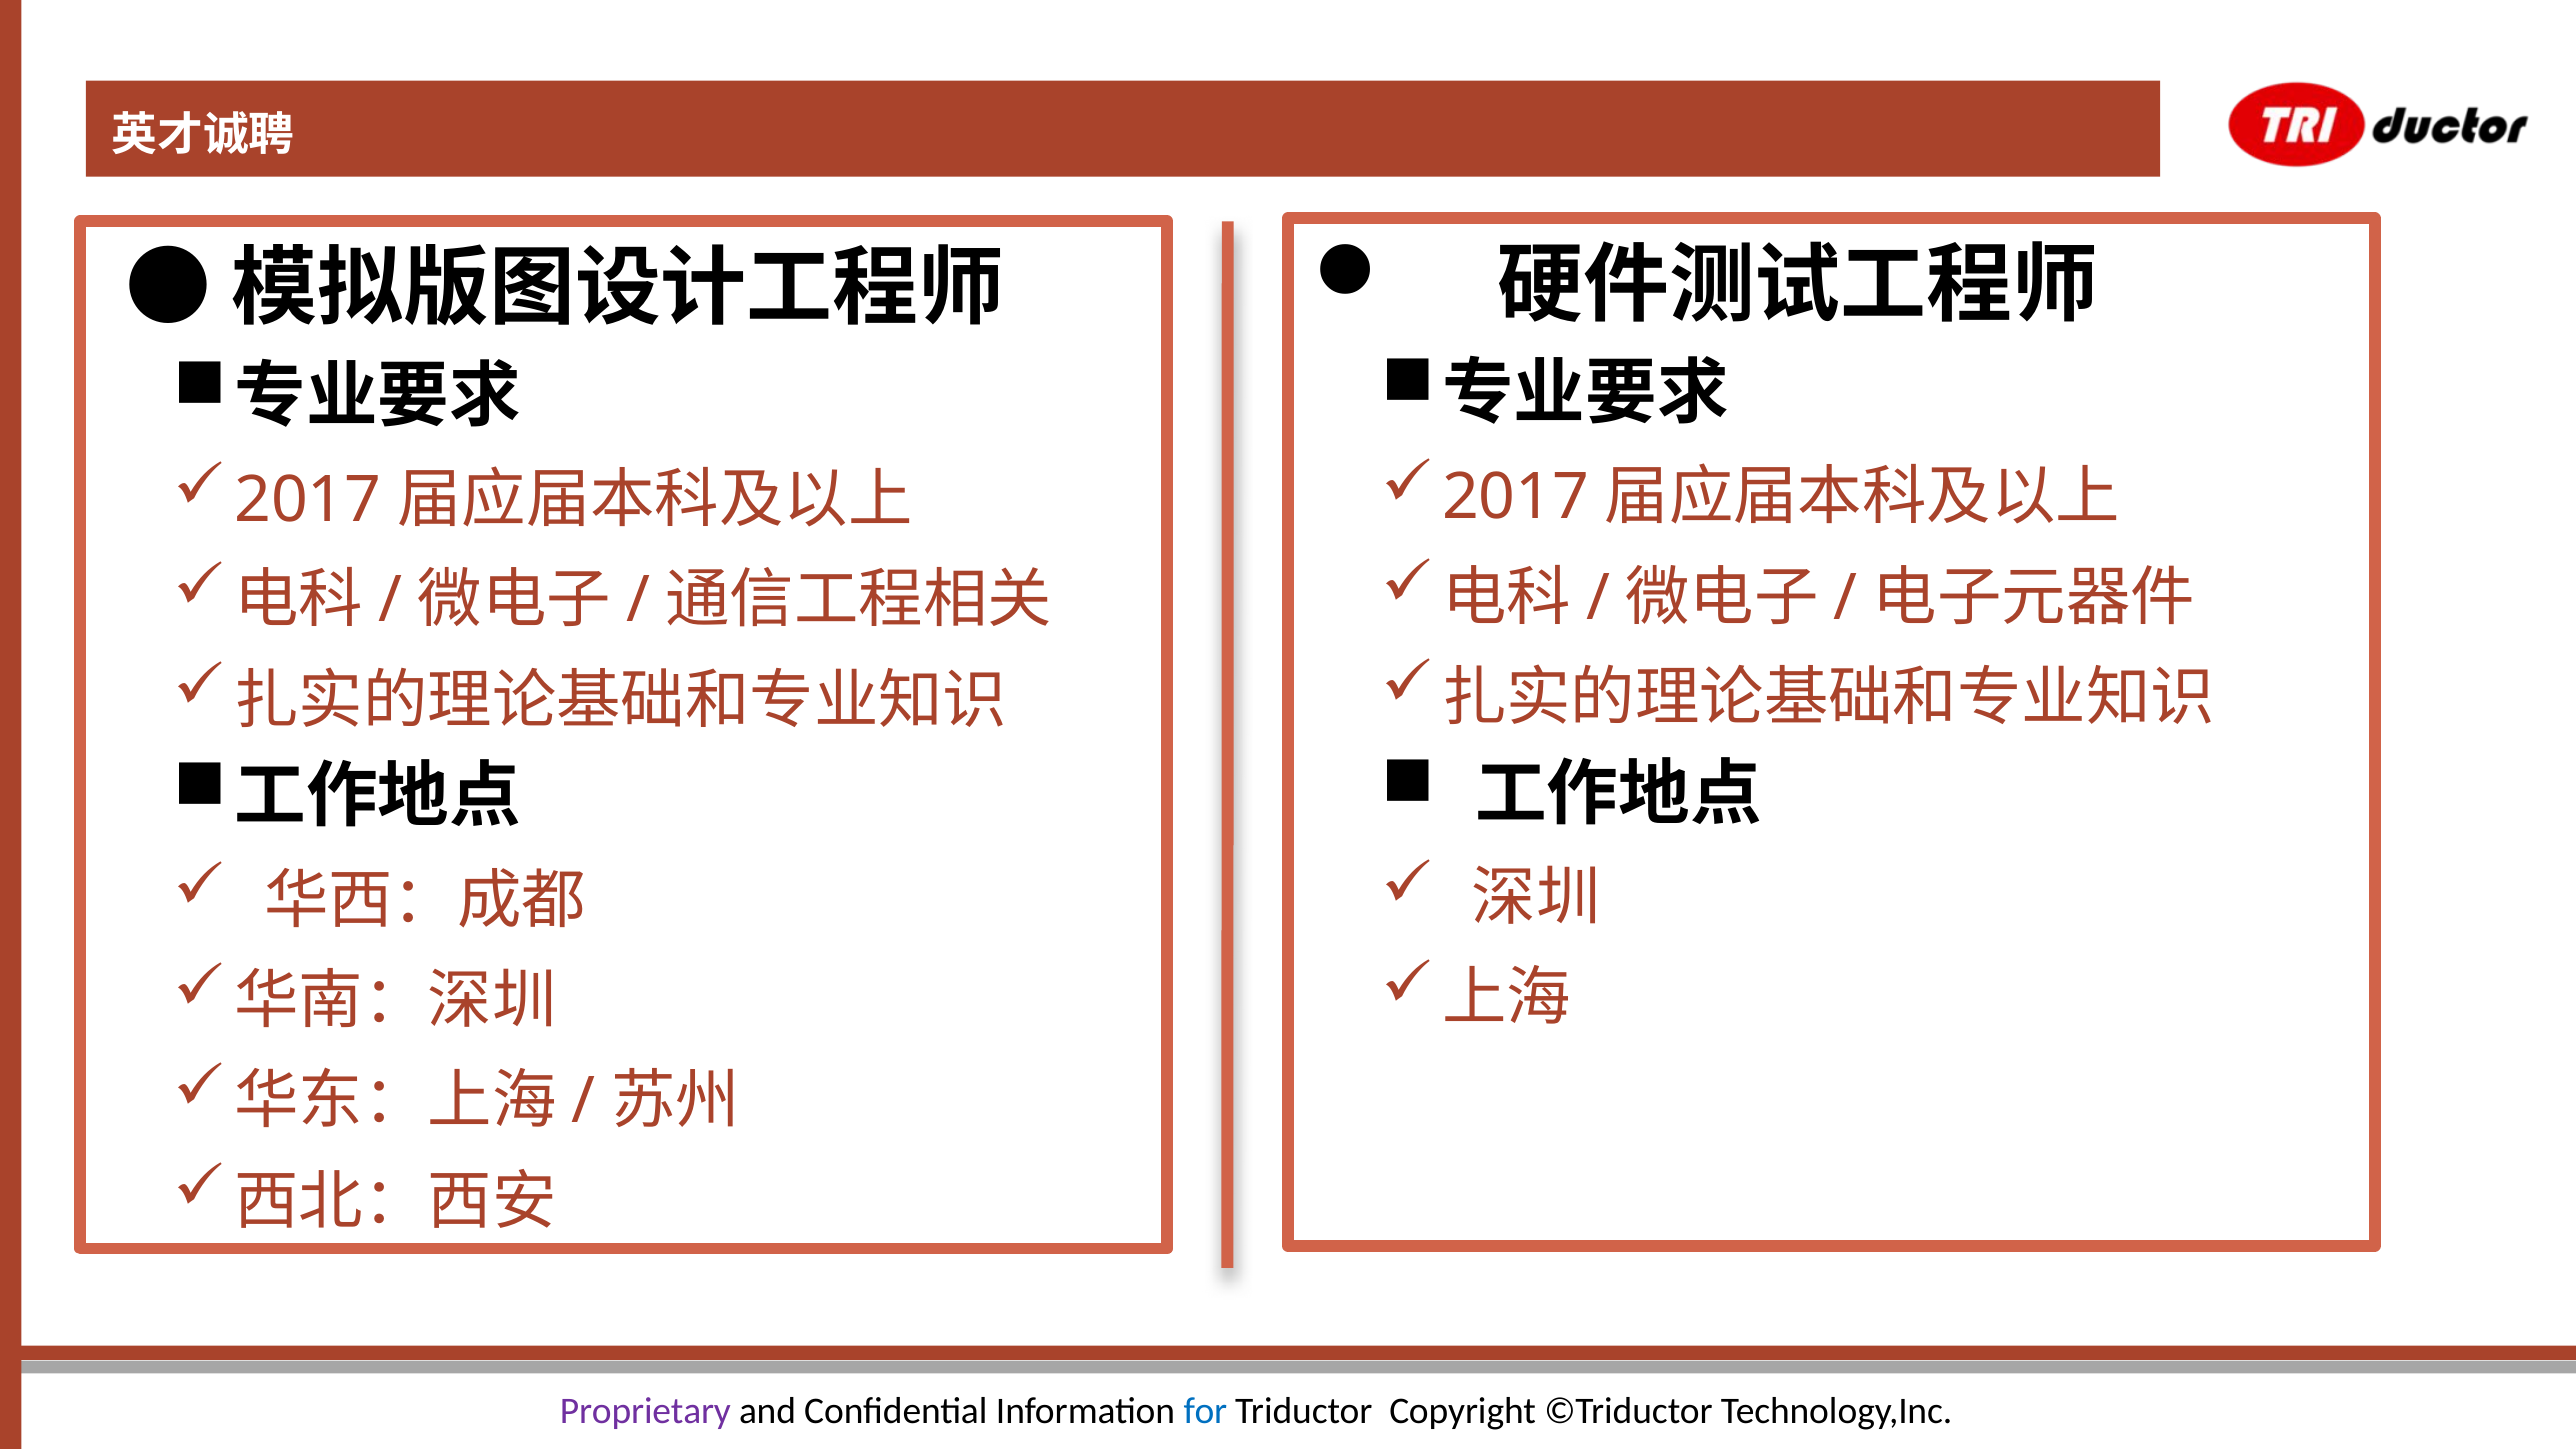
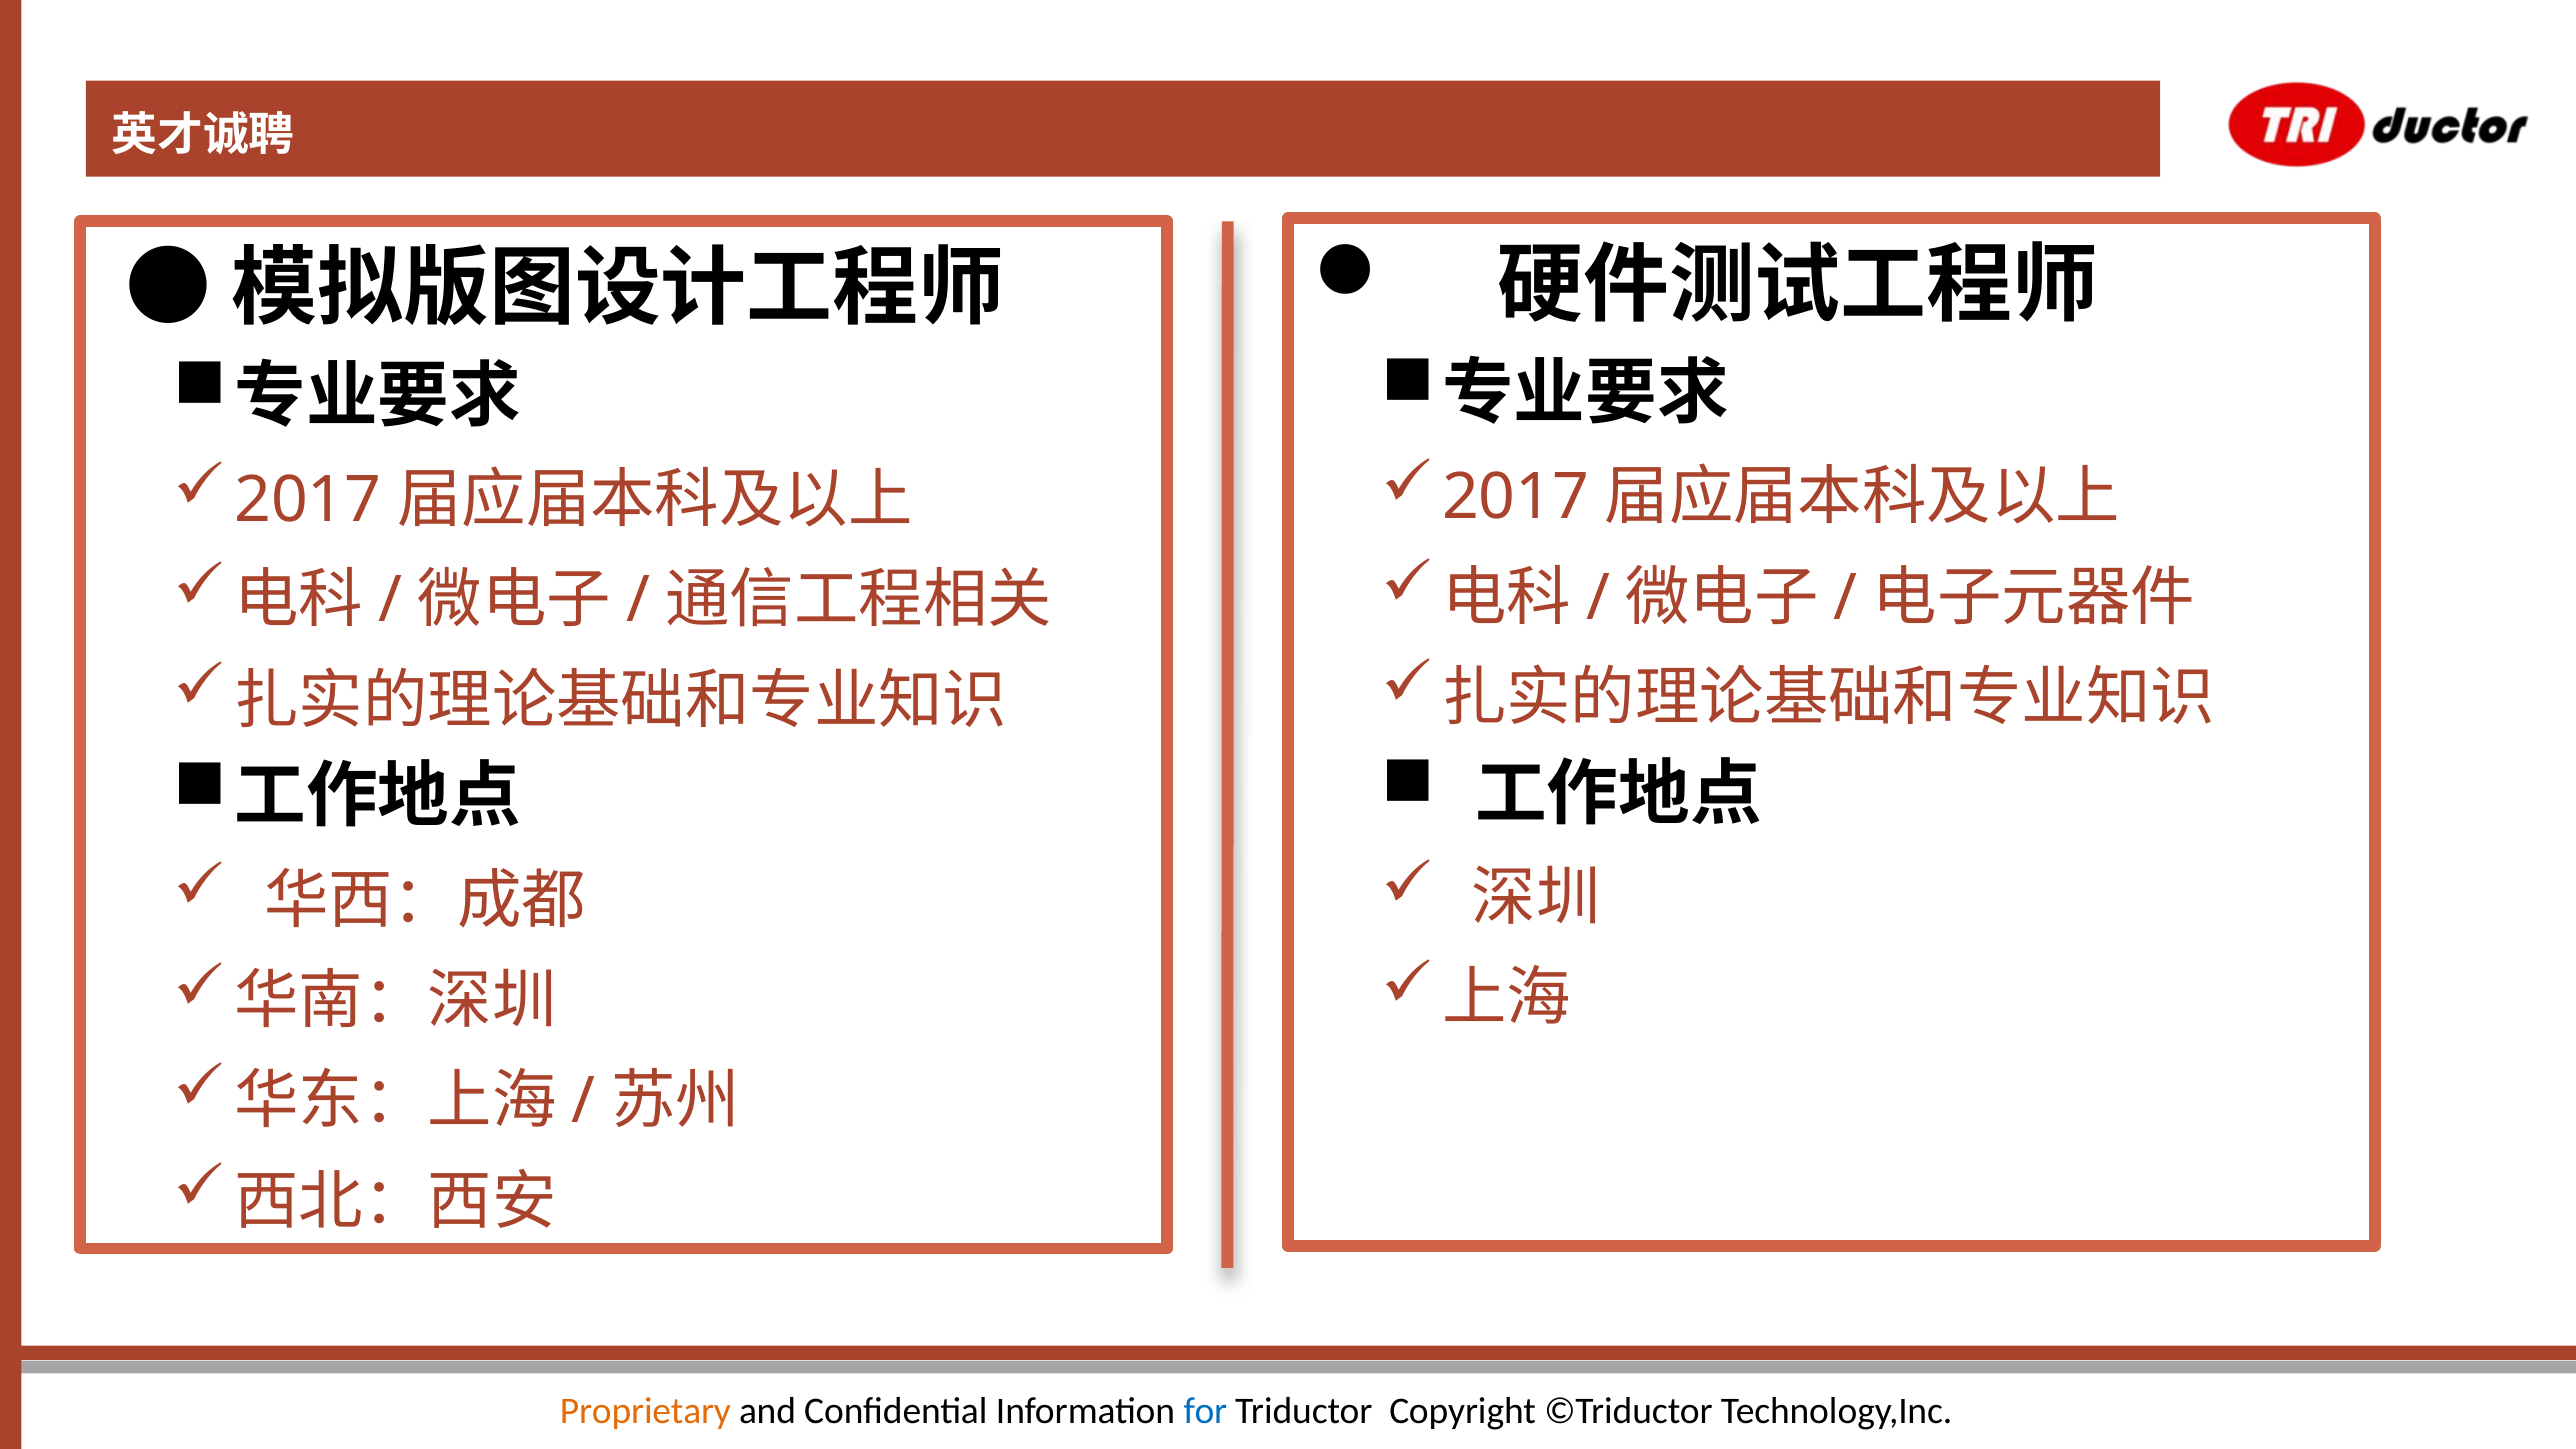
Proprietary colour: purple -> orange (645, 1411)
